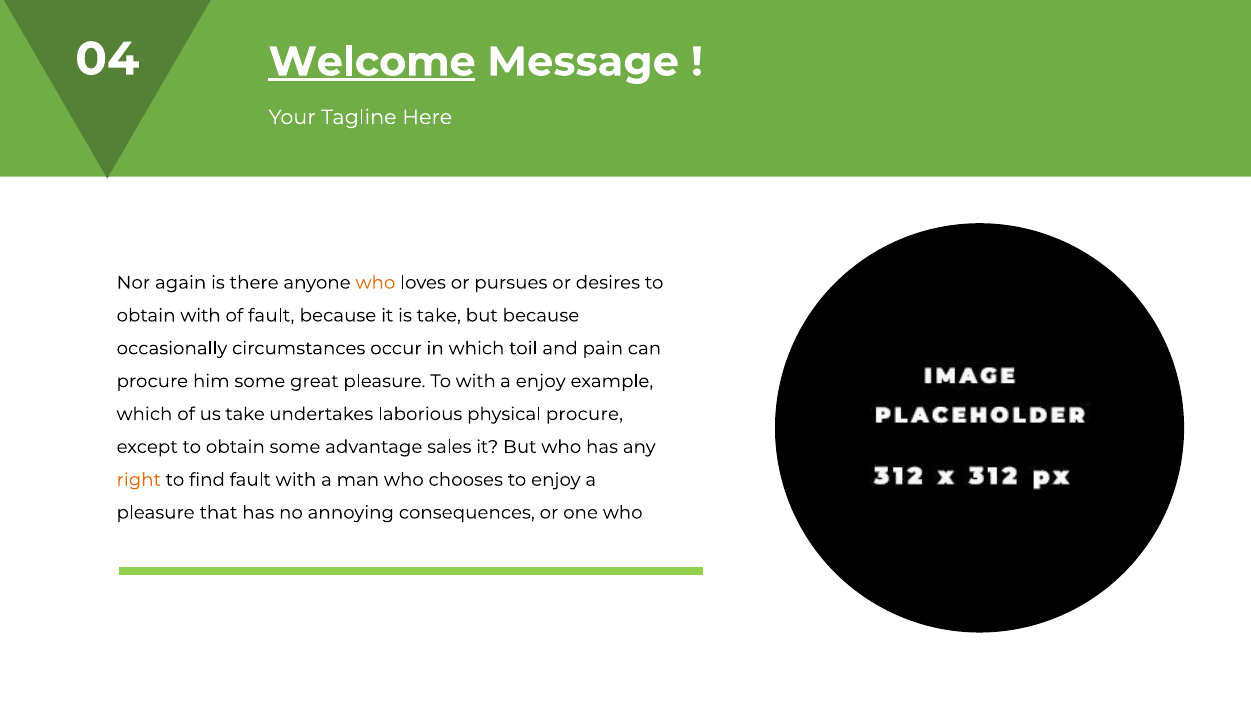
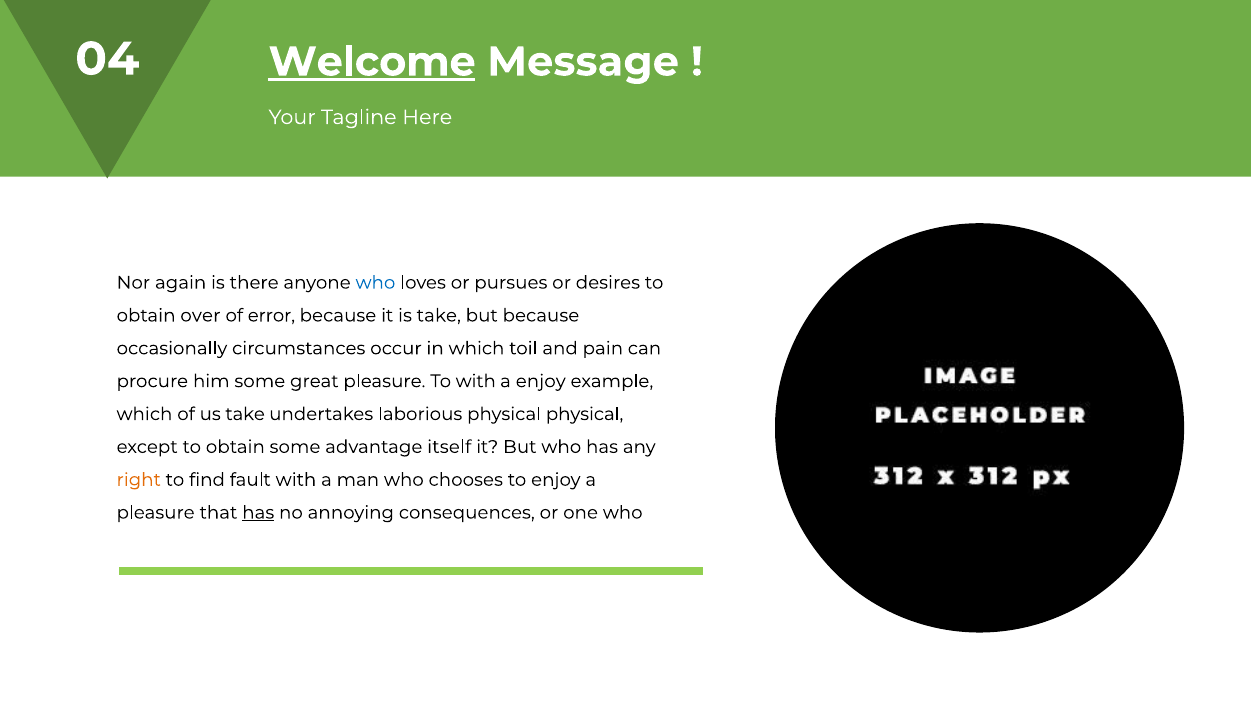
who colour: orange -> blue (375, 283)
obtain with: with -> over (200, 315)
of fault: fault -> error (271, 315)
physical procure: procure -> physical (585, 414)
sales: sales -> itself (449, 447)
has underline: none -> present (258, 512)
